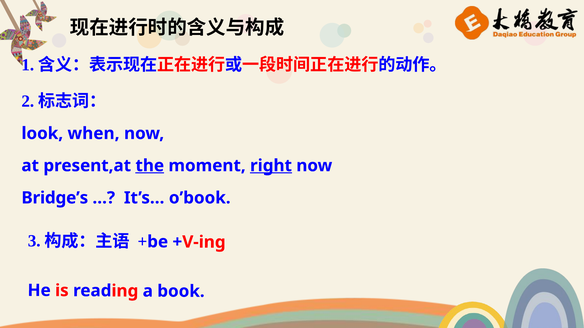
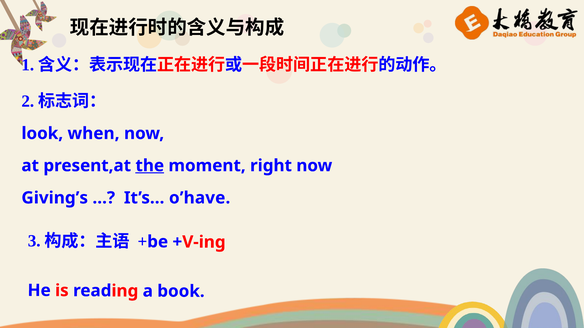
right underline: present -> none (271, 166)
Bridge’s: Bridge’s -> Giving’s (55, 198)
o’book: o’book -> o’have (200, 198)
